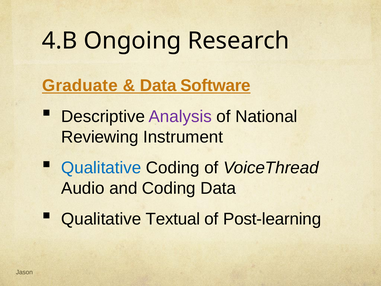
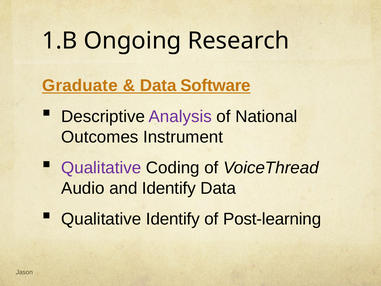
4.B: 4.B -> 1.B (60, 41)
Reviewing: Reviewing -> Outcomes (100, 137)
Qualitative colour: blue -> purple (101, 168)
and Coding: Coding -> Identify (169, 188)
Qualitative Textual: Textual -> Identify (173, 219)
